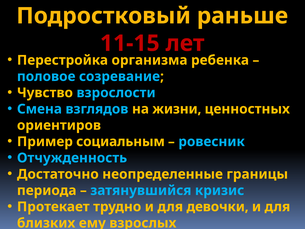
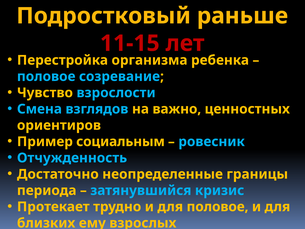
жизни: жизни -> важно (177, 109)
для девочки: девочки -> половое (218, 207)
